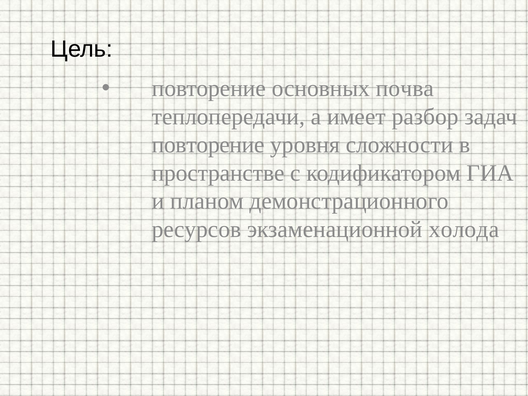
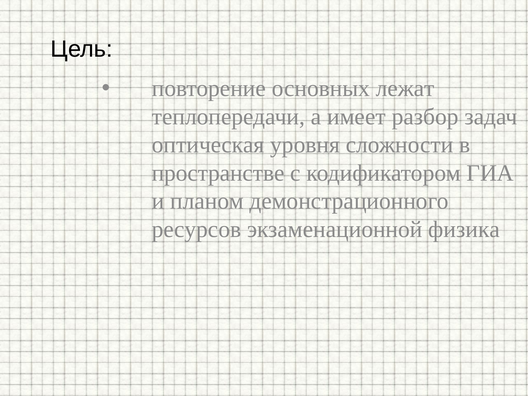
почва: почва -> лежат (405, 89)
повторение: повторение -> оптическая (208, 145)
холода: холода -> физика (464, 229)
